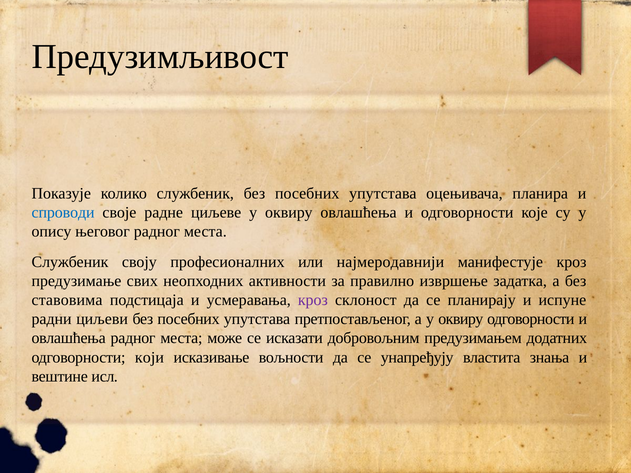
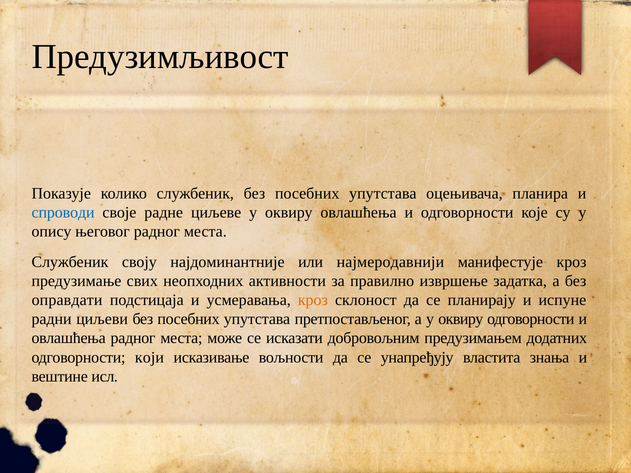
професионалних: професионалних -> најдоминантније (228, 262)
ставовима: ставовима -> оправдати (67, 300)
кроз colour: purple -> orange (313, 300)
